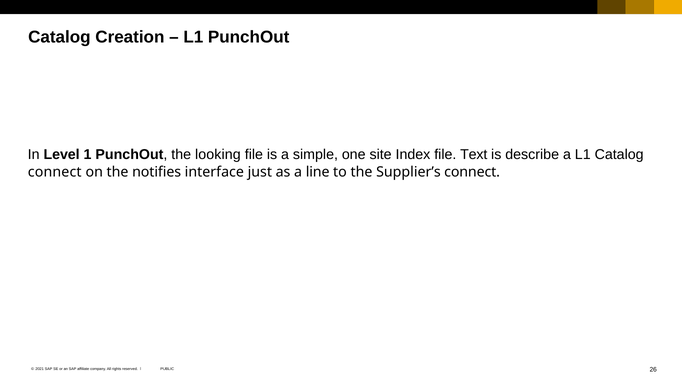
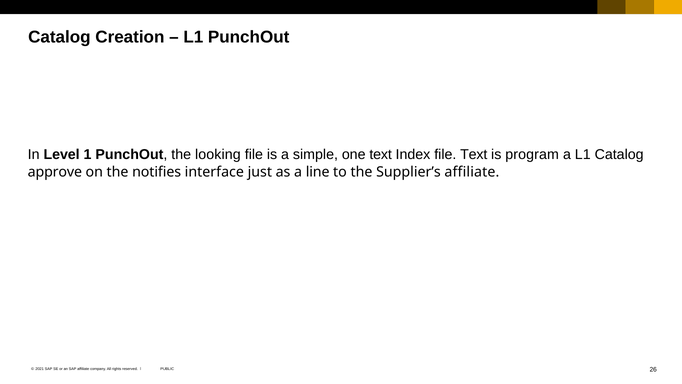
one site: site -> text (381, 155)
describe: describe -> program (532, 155)
connect: connect -> approve (55, 172)
Supplier’s connect: connect -> affiliate (472, 172)
